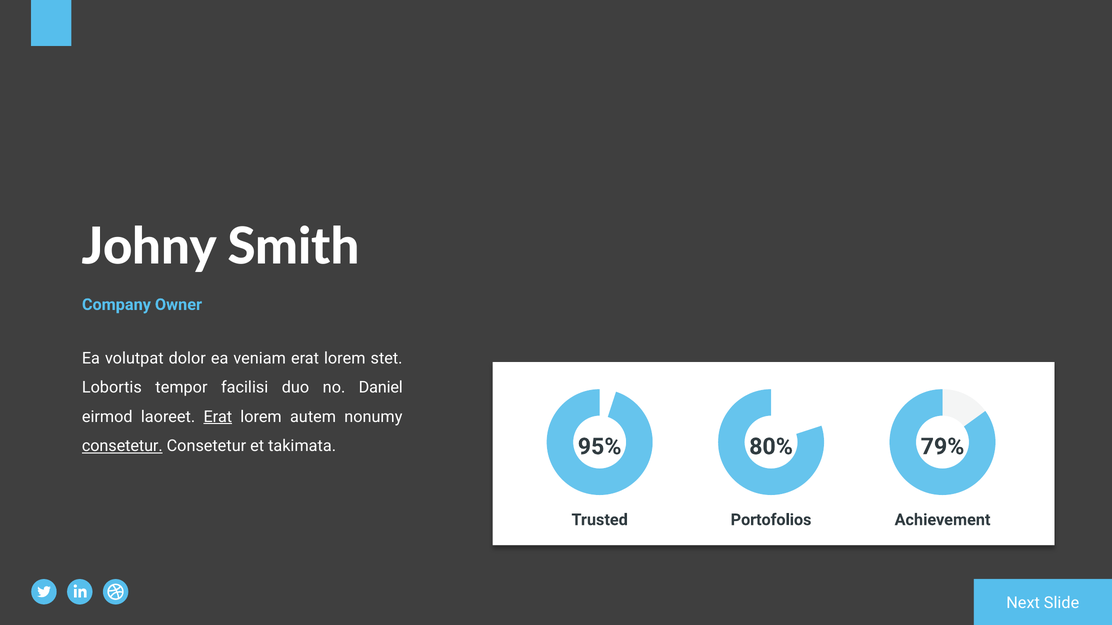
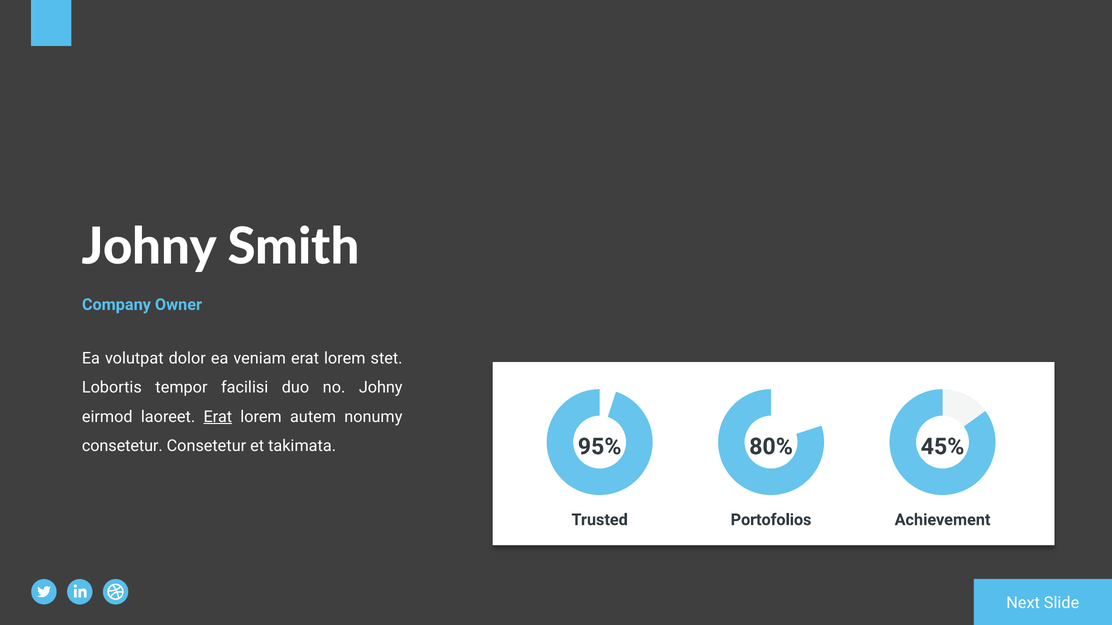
no Daniel: Daniel -> Johny (381, 388)
79%: 79% -> 45% (942, 447)
consetetur underline: present -> none (122, 446)
